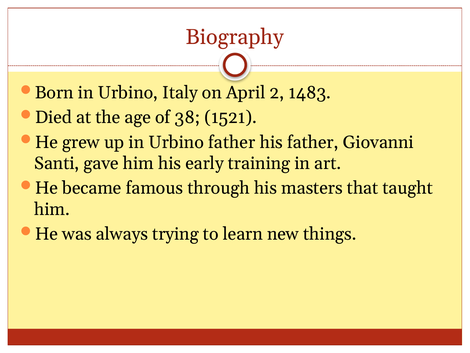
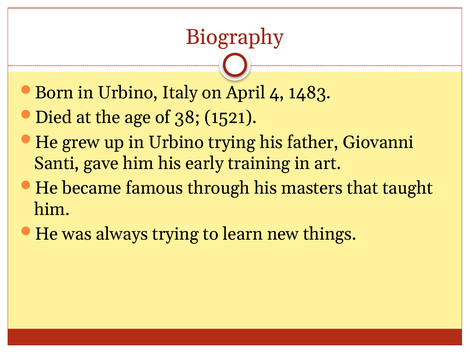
2: 2 -> 4 (277, 93)
Urbino father: father -> trying (232, 142)
